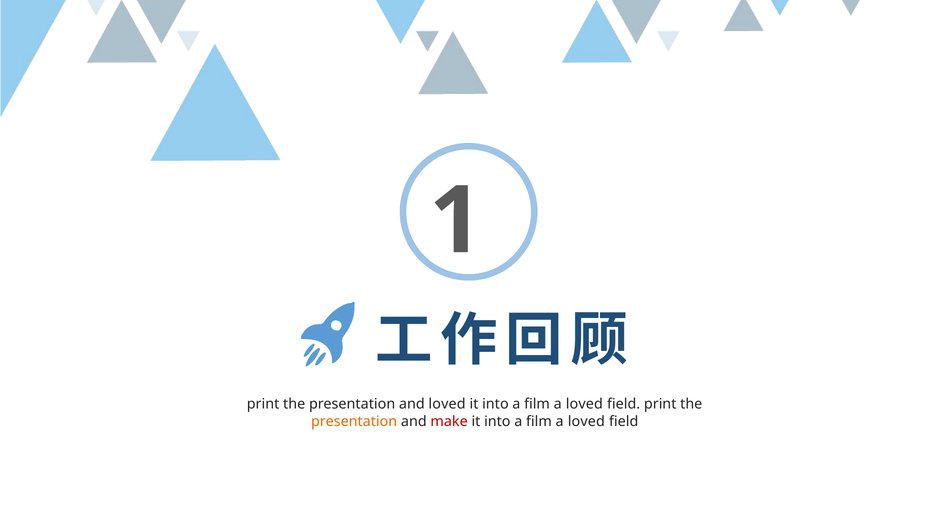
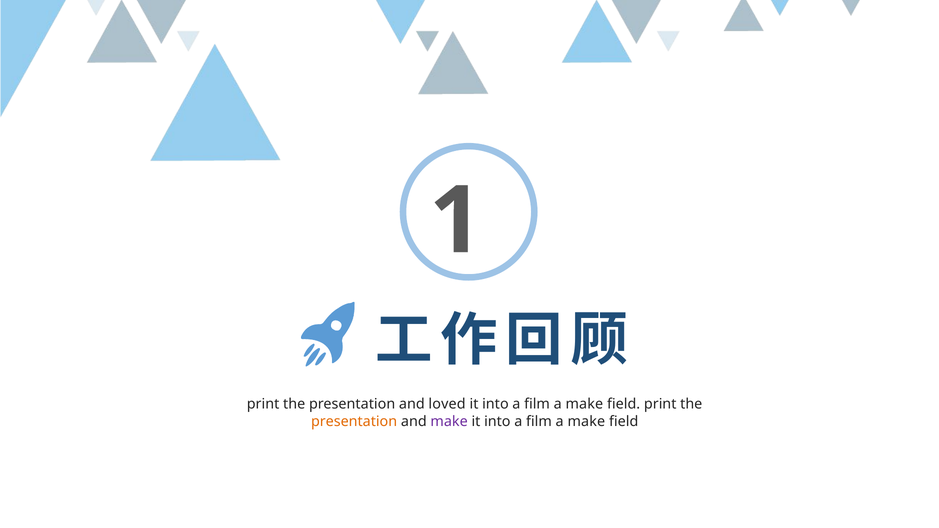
loved: loved -> make (584, 404)
make colour: red -> purple (449, 422)
loved: loved -> make (586, 422)
